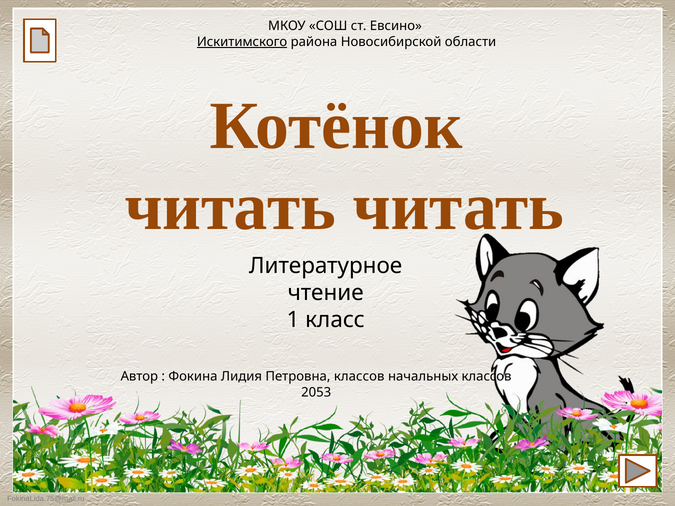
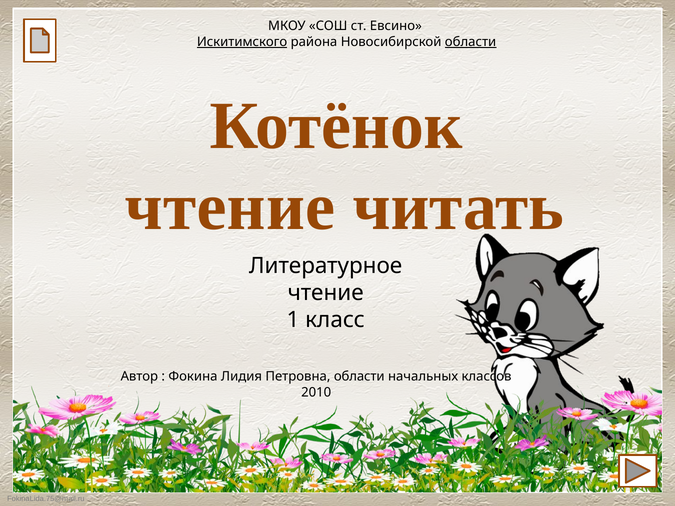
области underline: none -> present (471, 42)
читать: читать -> чтение (230, 207)
Петровна классов: классов -> области (359, 377)
2053: 2053 -> 2010 (316, 393)
